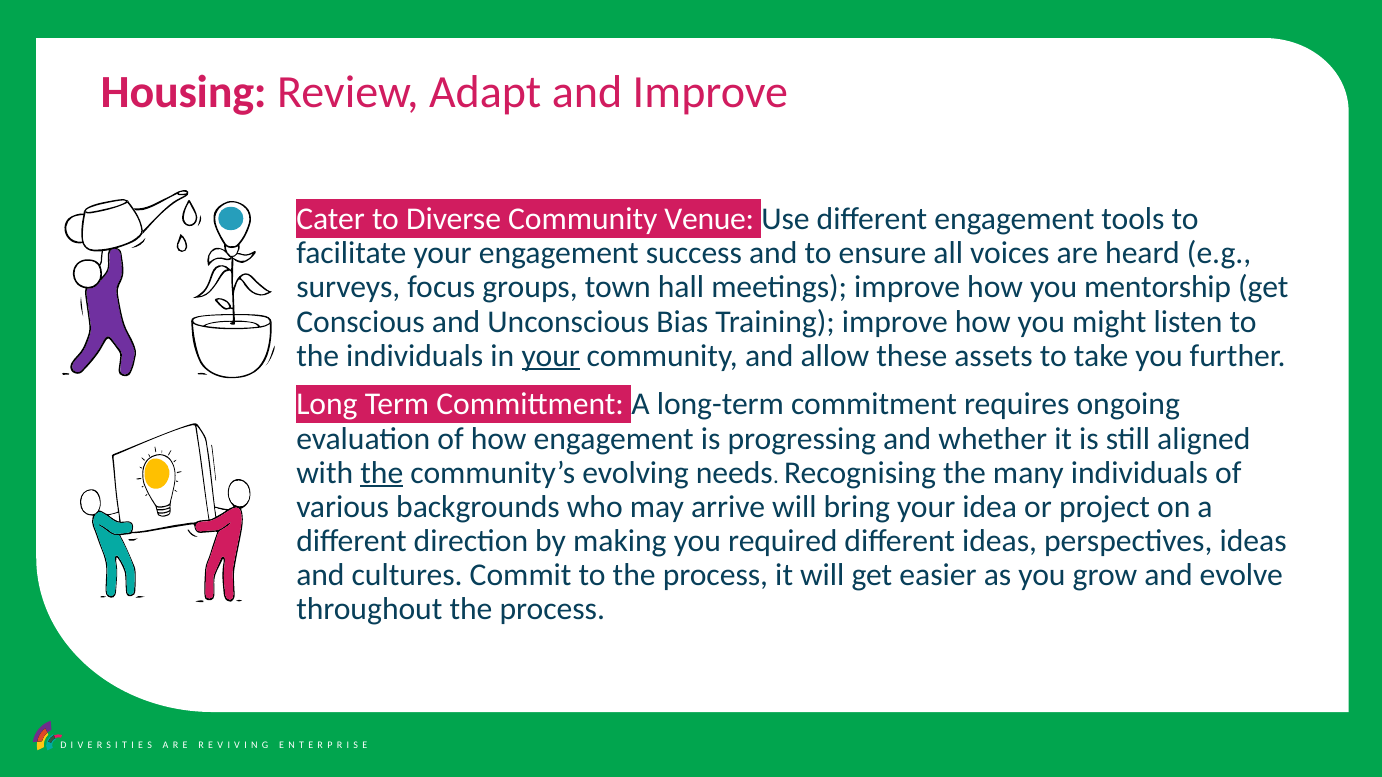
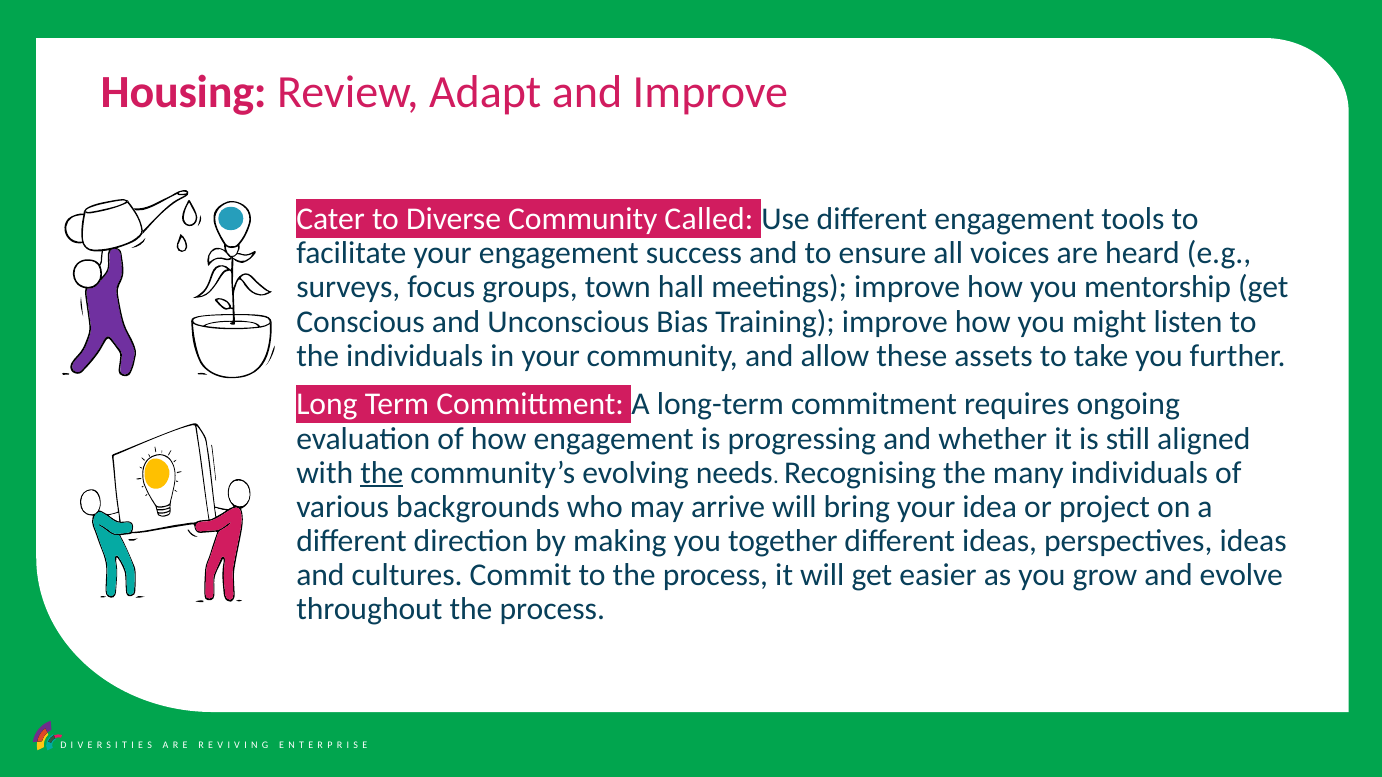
Venue: Venue -> Called (709, 219)
your underline: present -> none (551, 356)
required: required -> together (783, 541)
